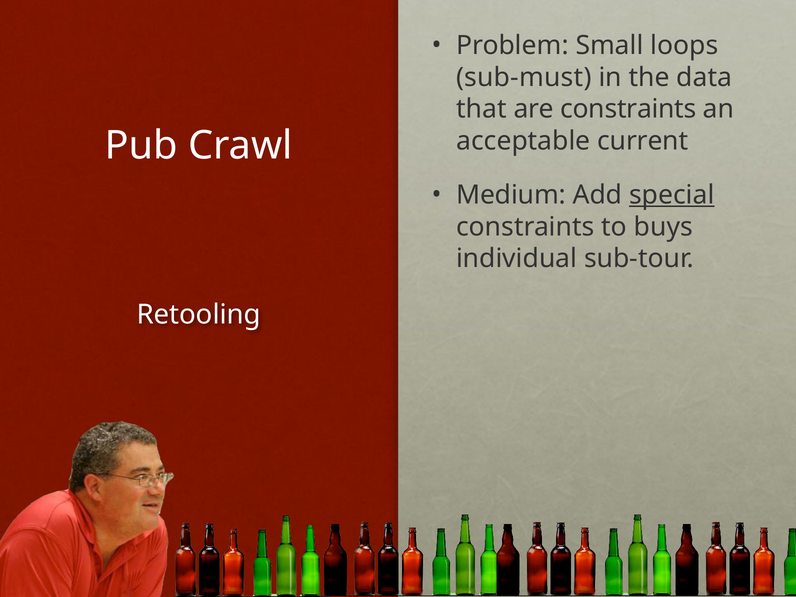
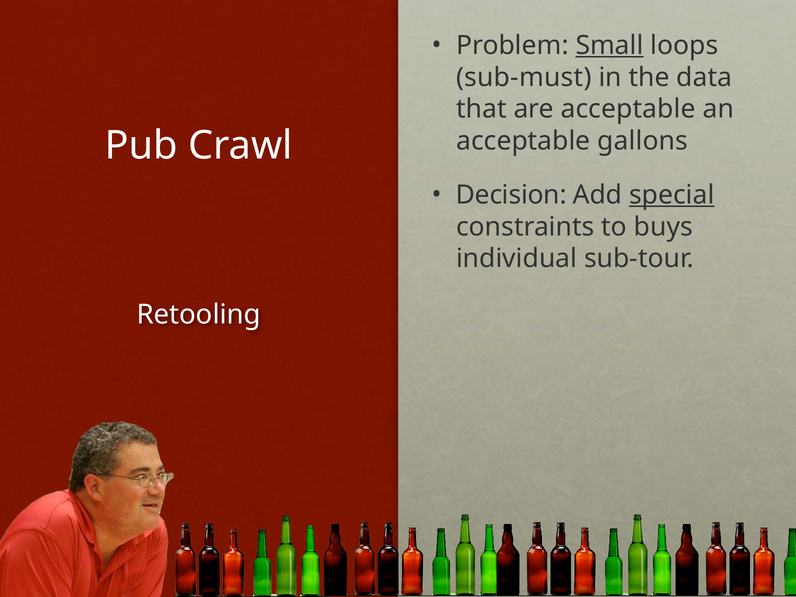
Small underline: none -> present (610, 46)
are constraints: constraints -> acceptable (628, 109)
current: current -> gallons (643, 141)
Medium: Medium -> Decision (511, 195)
